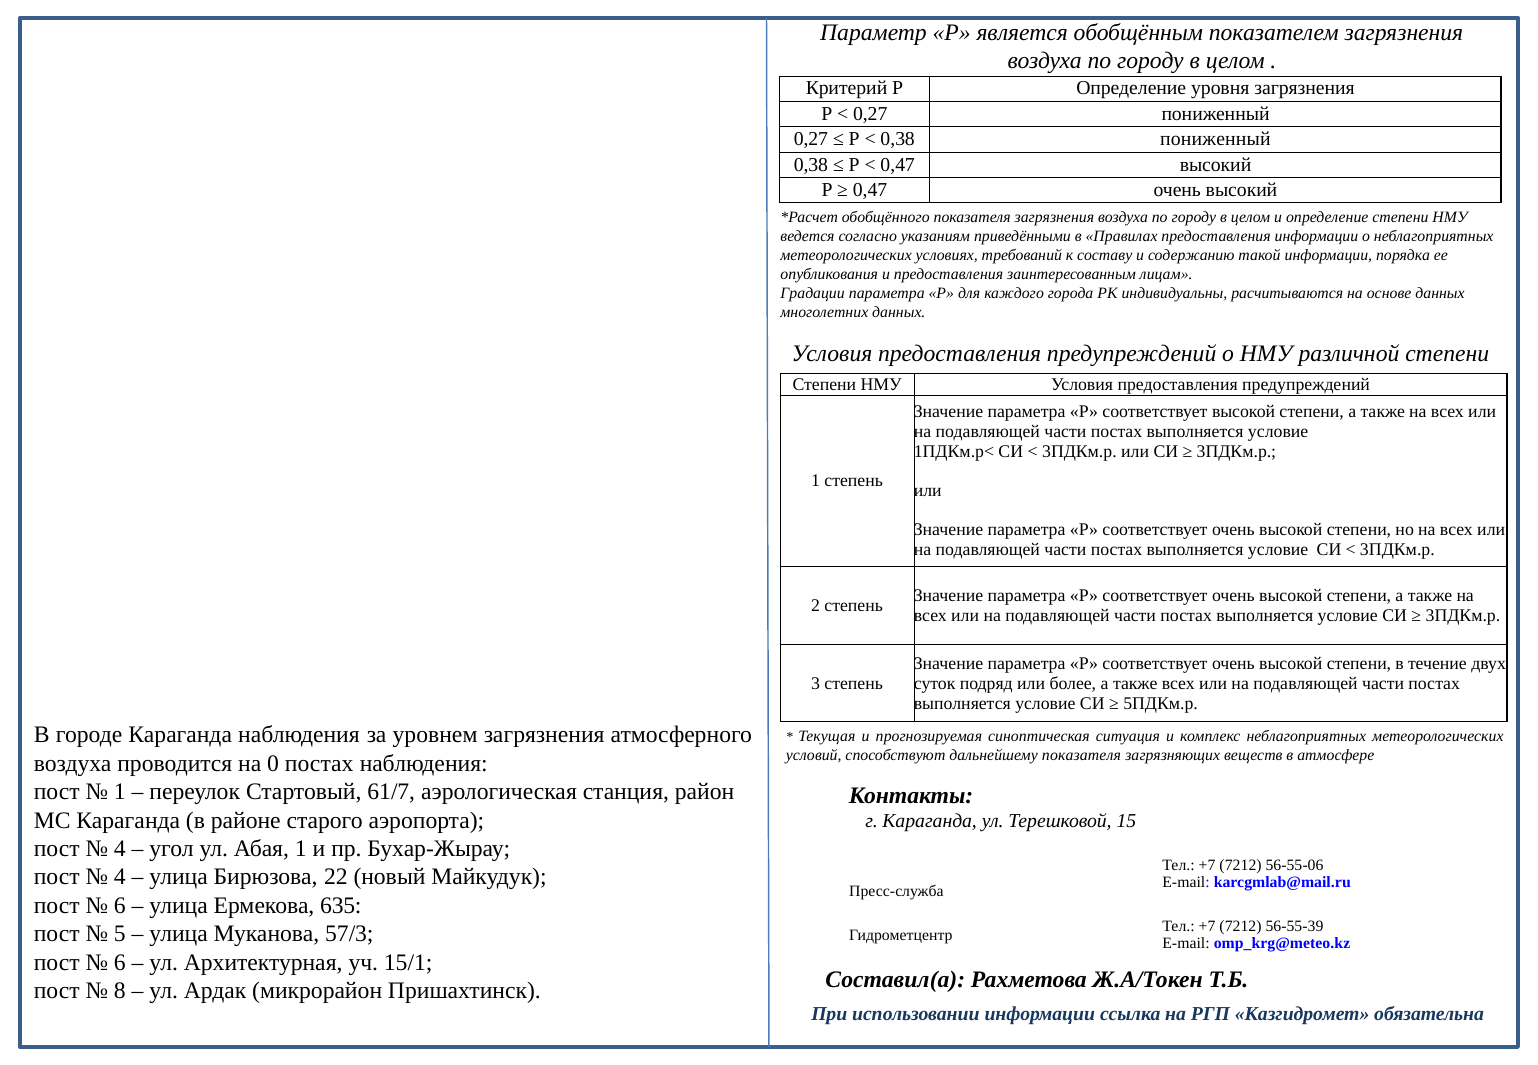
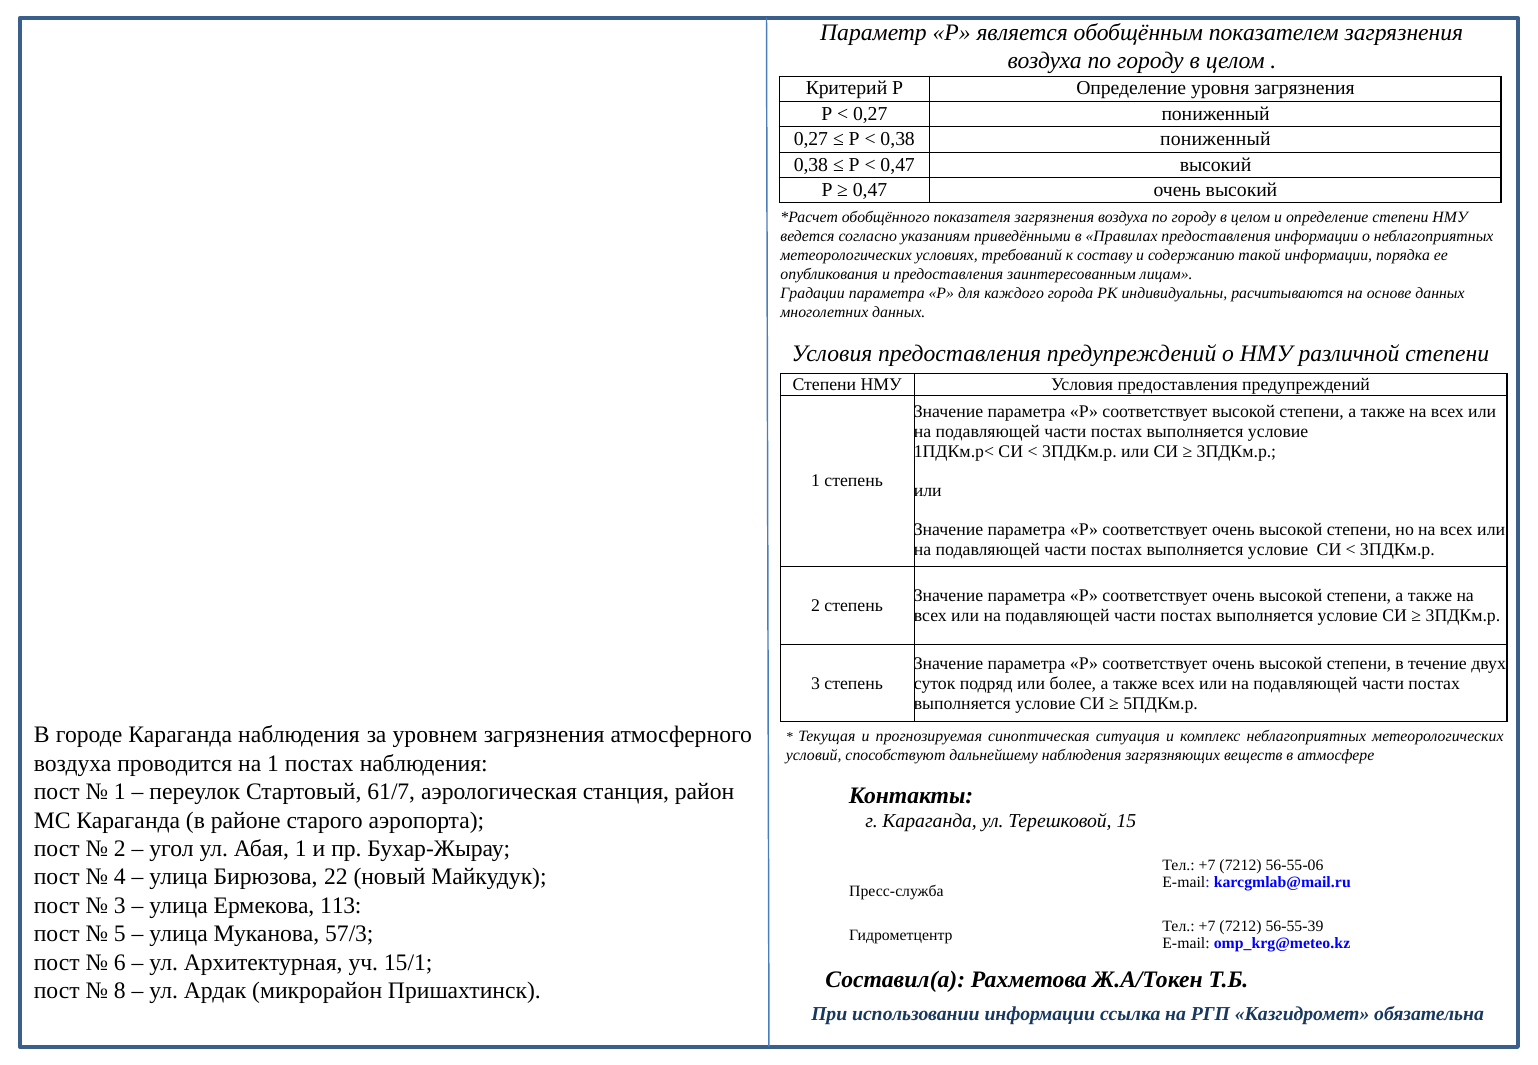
дальнейшему показателя: показателя -> наблюдения (1082, 755)
на 0: 0 -> 1 (273, 763)
4: 4 -> 2 (120, 849)
6: 6 -> 3 (120, 905)
635: 635 -> 113 (341, 905)
